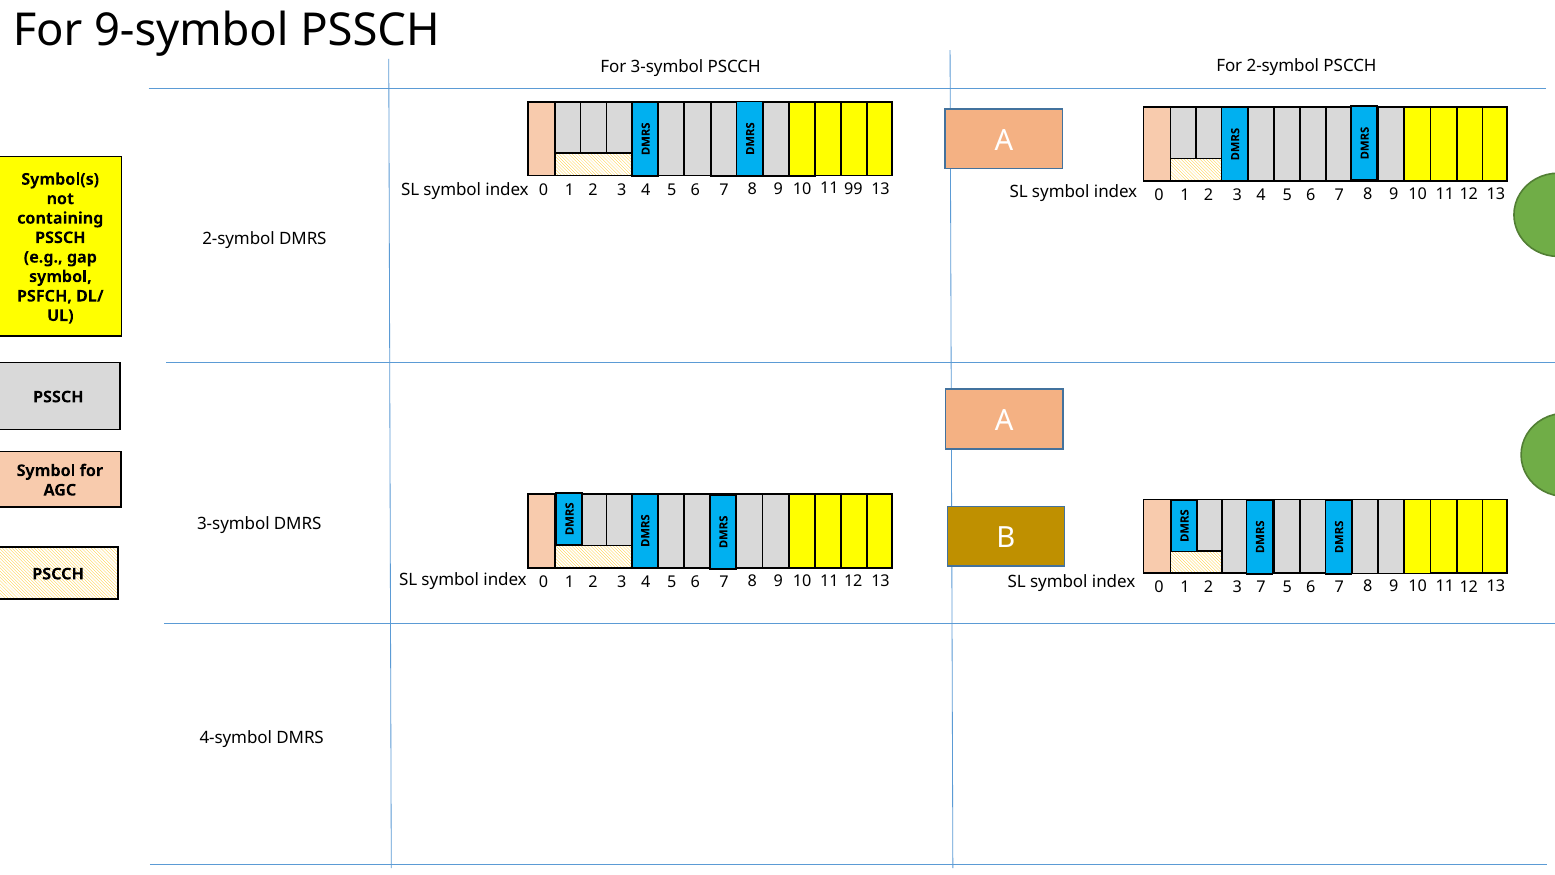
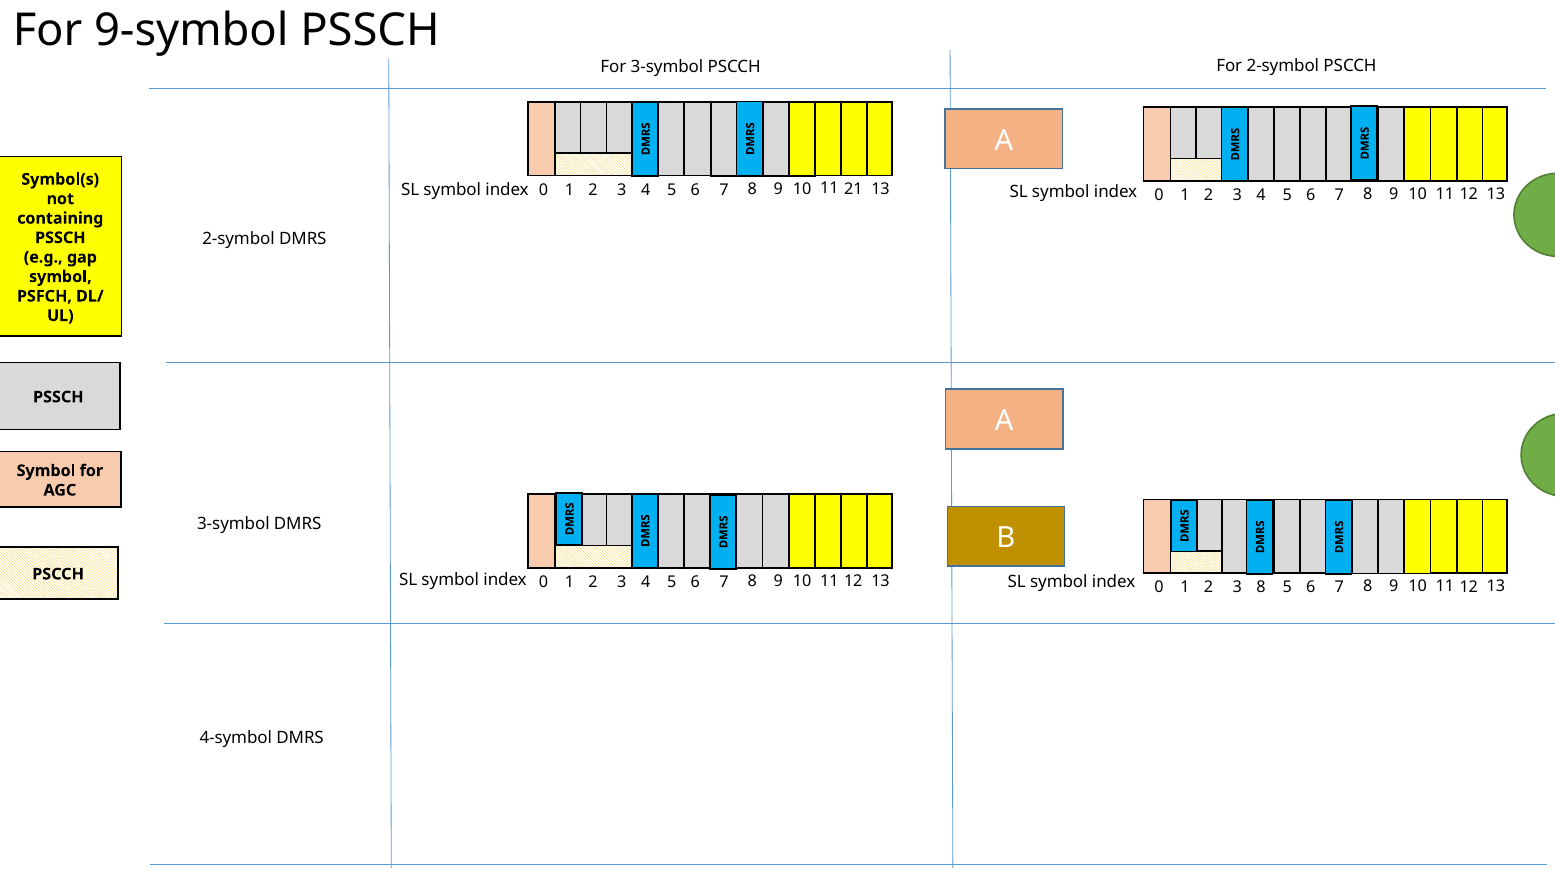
99: 99 -> 21 (853, 189)
3 7: 7 -> 8 (1261, 587)
